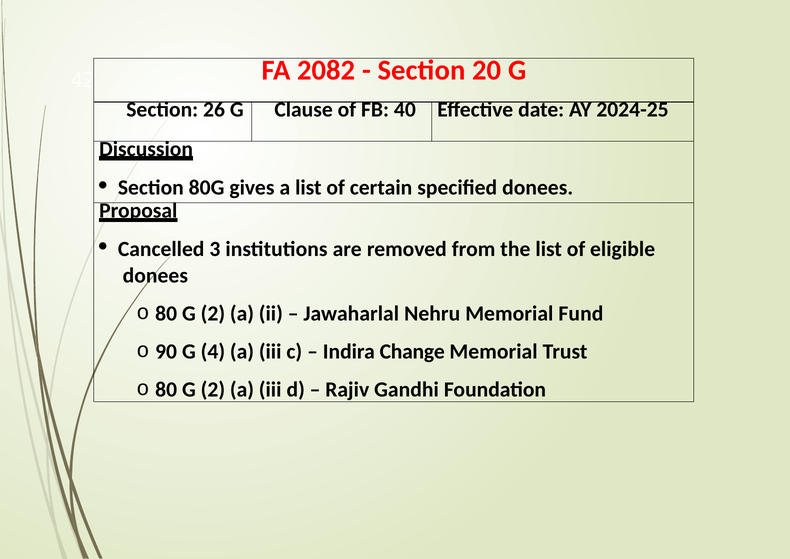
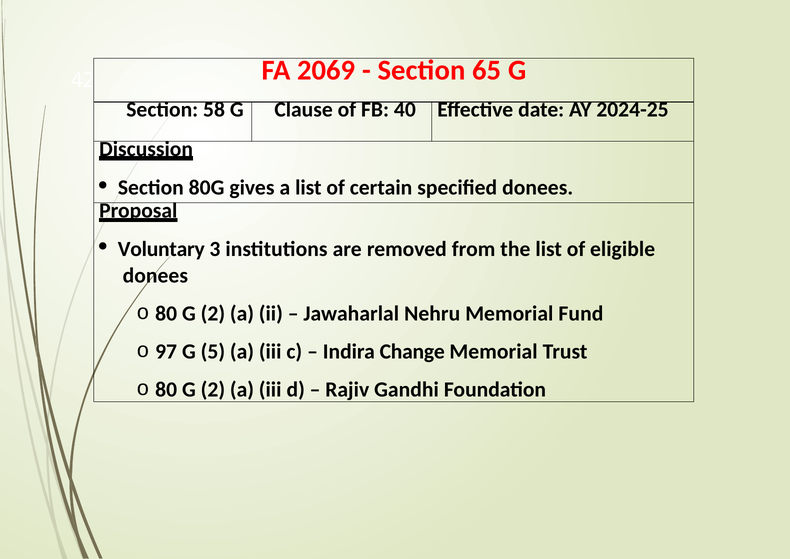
2082: 2082 -> 2069 (326, 70)
20: 20 -> 65 (487, 70)
26: 26 -> 58 (214, 110)
Cancelled: Cancelled -> Voluntary (161, 249)
90: 90 -> 97 (166, 352)
4: 4 -> 5 (213, 352)
